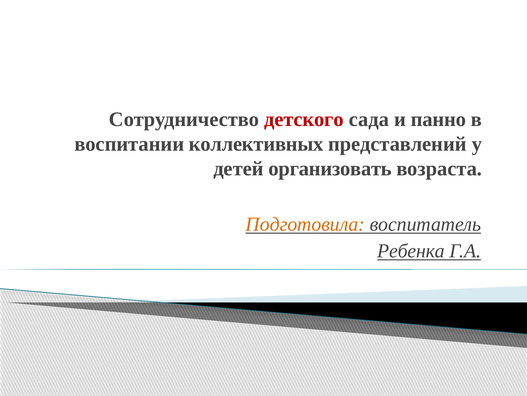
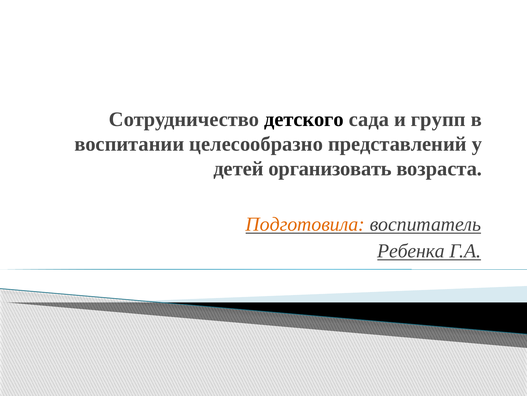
детского colour: red -> black (304, 119)
панно: панно -> групп (438, 119)
коллективных: коллективных -> целесообразно (256, 144)
